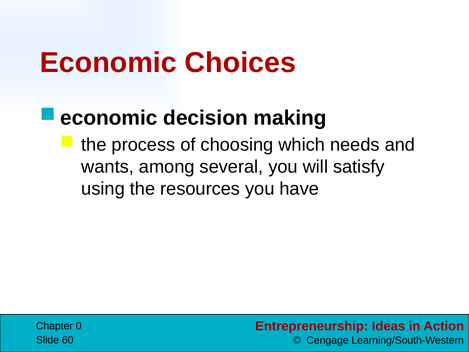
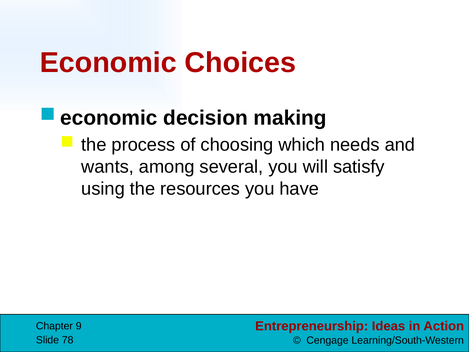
0: 0 -> 9 (79, 326)
60: 60 -> 78 (68, 340)
